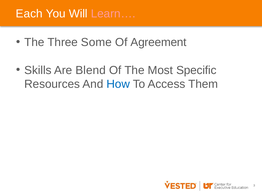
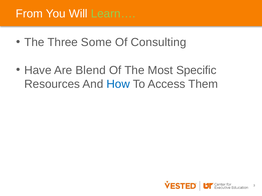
Each: Each -> From (29, 14)
Learn… colour: pink -> light green (113, 14)
Agreement: Agreement -> Consulting (158, 42)
Skills: Skills -> Have (38, 70)
